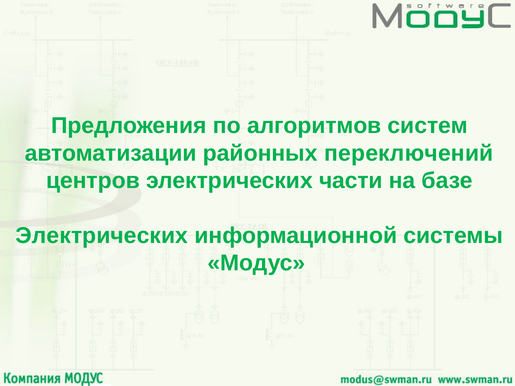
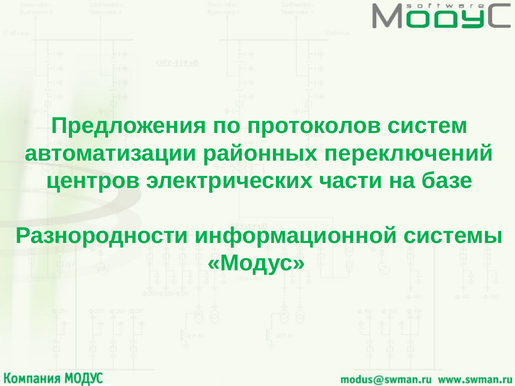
алгоритмов: алгоритмов -> протоколов (314, 126)
Электрических: Электрических -> Разнородности (102, 236)
